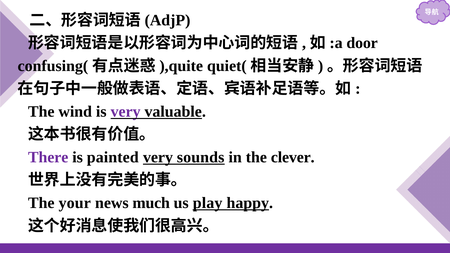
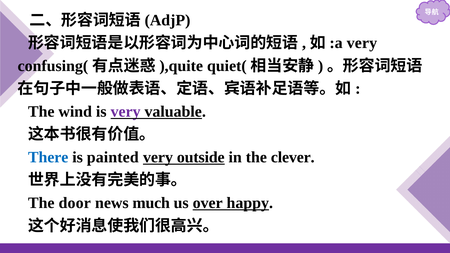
door: door -> very (362, 43)
There colour: purple -> blue (48, 157)
sounds: sounds -> outside (201, 157)
your: your -> door (75, 203)
play: play -> over (208, 203)
